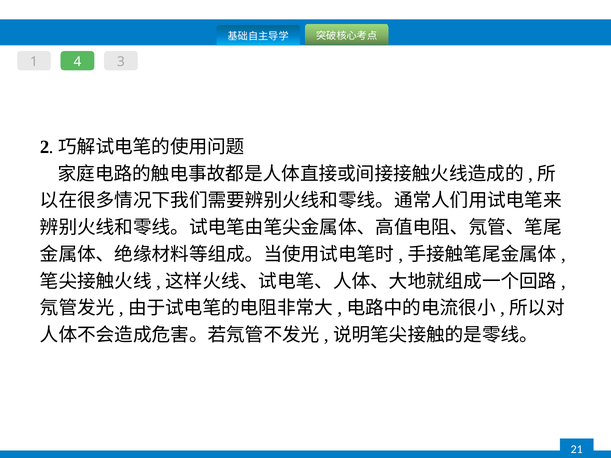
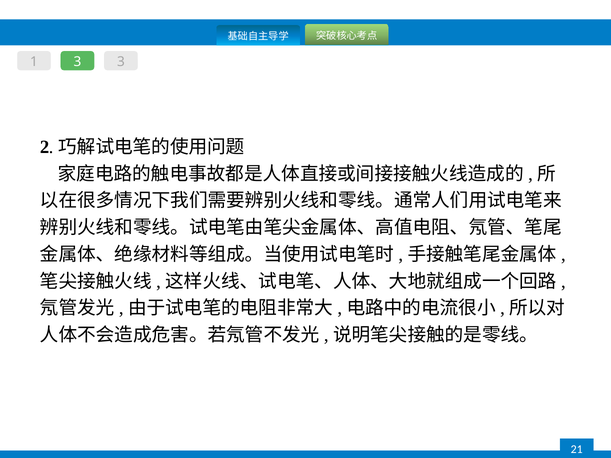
1 4: 4 -> 3 (77, 62)
